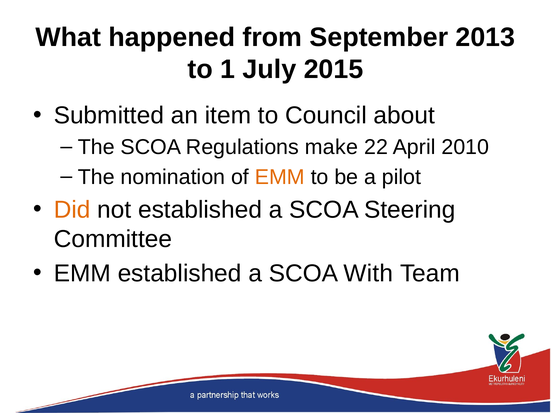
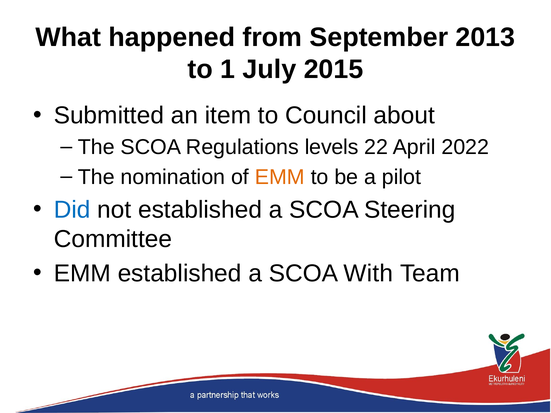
make: make -> levels (332, 147)
2010: 2010 -> 2022 (465, 147)
Did colour: orange -> blue (72, 210)
